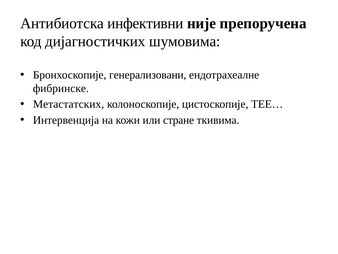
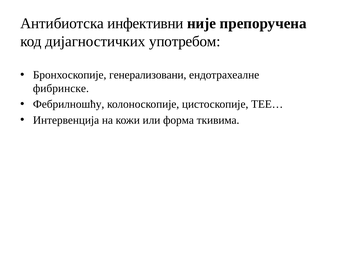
шумовима: шумовима -> употребом (185, 41)
Метастатских: Метастатских -> Фебрилношћу (69, 104)
стране: стране -> форма (179, 120)
